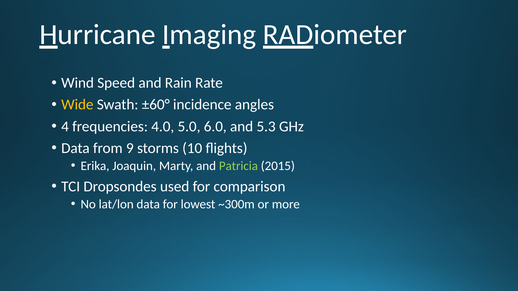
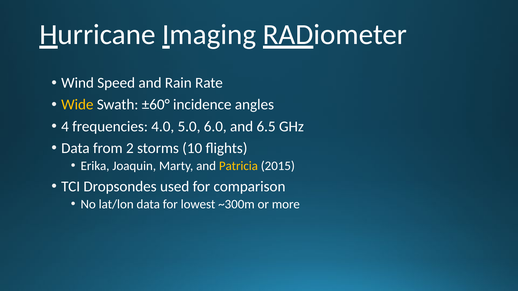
5.3: 5.3 -> 6.5 (266, 127)
9: 9 -> 2 (130, 148)
Patricia colour: light green -> yellow (238, 166)
